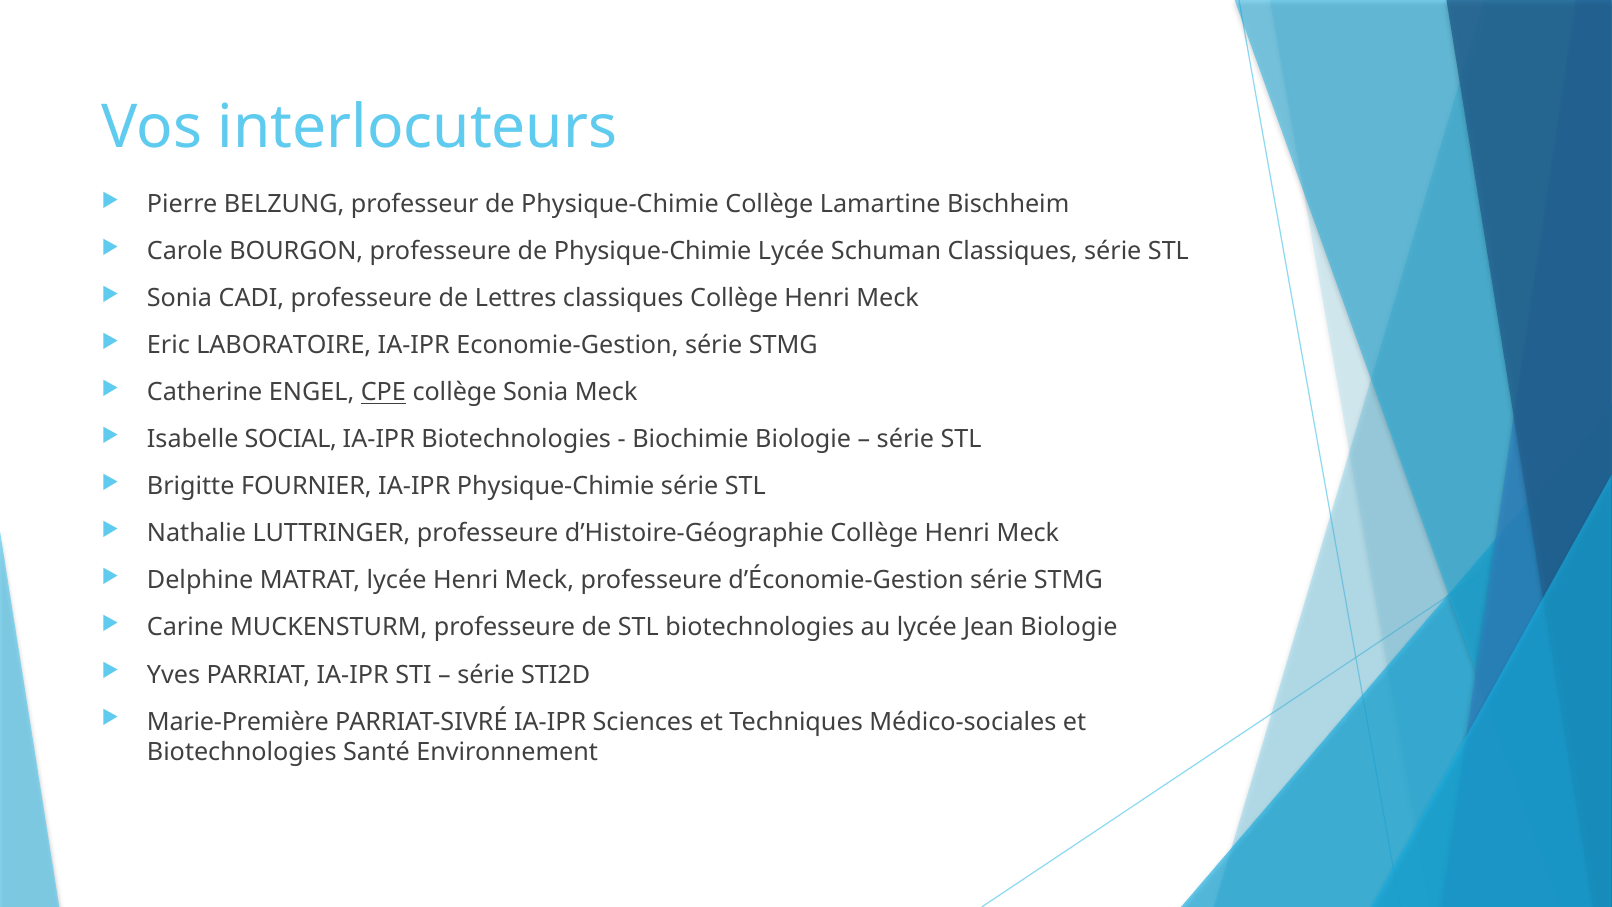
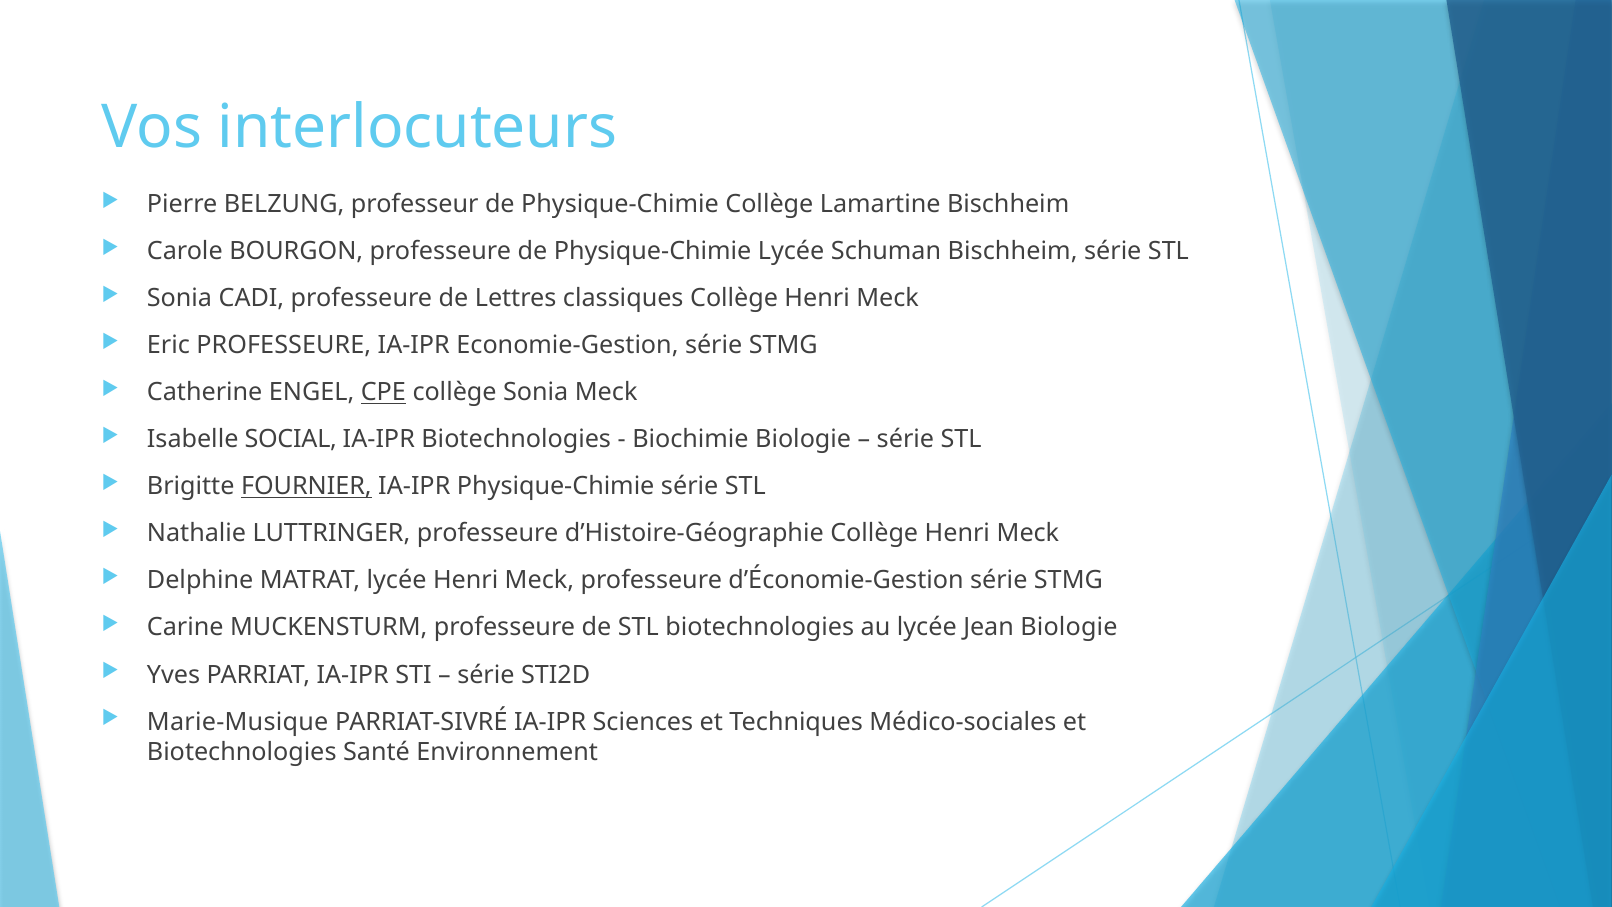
Schuman Classiques: Classiques -> Bischheim (1013, 251)
Eric LABORATOIRE: LABORATOIRE -> PROFESSEURE (284, 345)
FOURNIER underline: none -> present (306, 486)
Marie-Première: Marie-Première -> Marie-Musique (238, 722)
